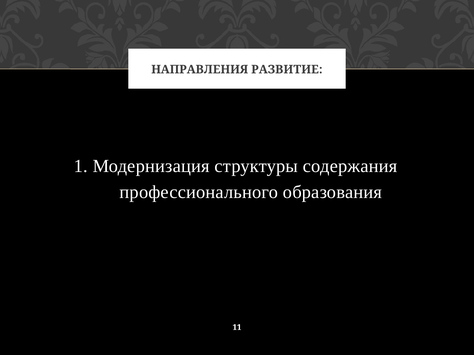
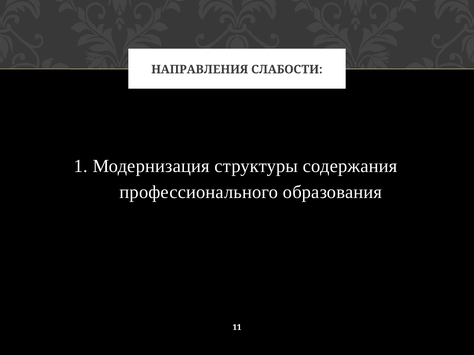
РАЗВИТИЕ: РАЗВИТИЕ -> СЛАБОСТИ (287, 70)
